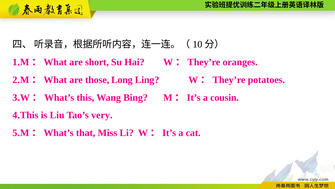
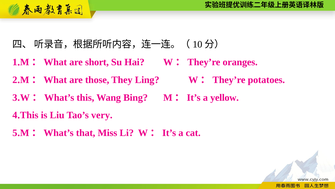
Long: Long -> They (122, 80)
cousin: cousin -> yellow (225, 97)
